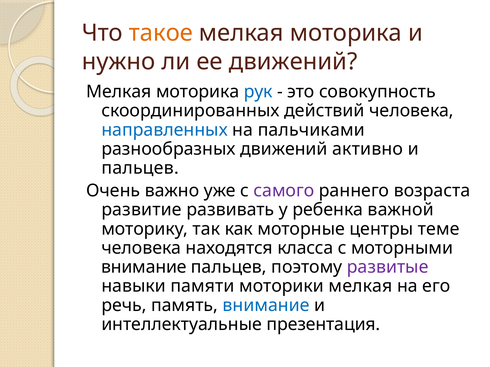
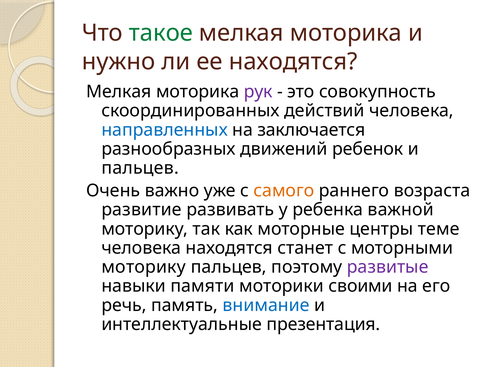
такое colour: orange -> green (161, 33)
ее движений: движений -> находятся (293, 62)
рук colour: blue -> purple (258, 92)
пальчиками: пальчиками -> заключается (311, 130)
активно: активно -> ребенок (368, 149)
самого colour: purple -> orange (284, 191)
класса: класса -> станет (305, 248)
внимание: внимание -> моторику (144, 267)
моторики мелкая: мелкая -> своими (361, 287)
